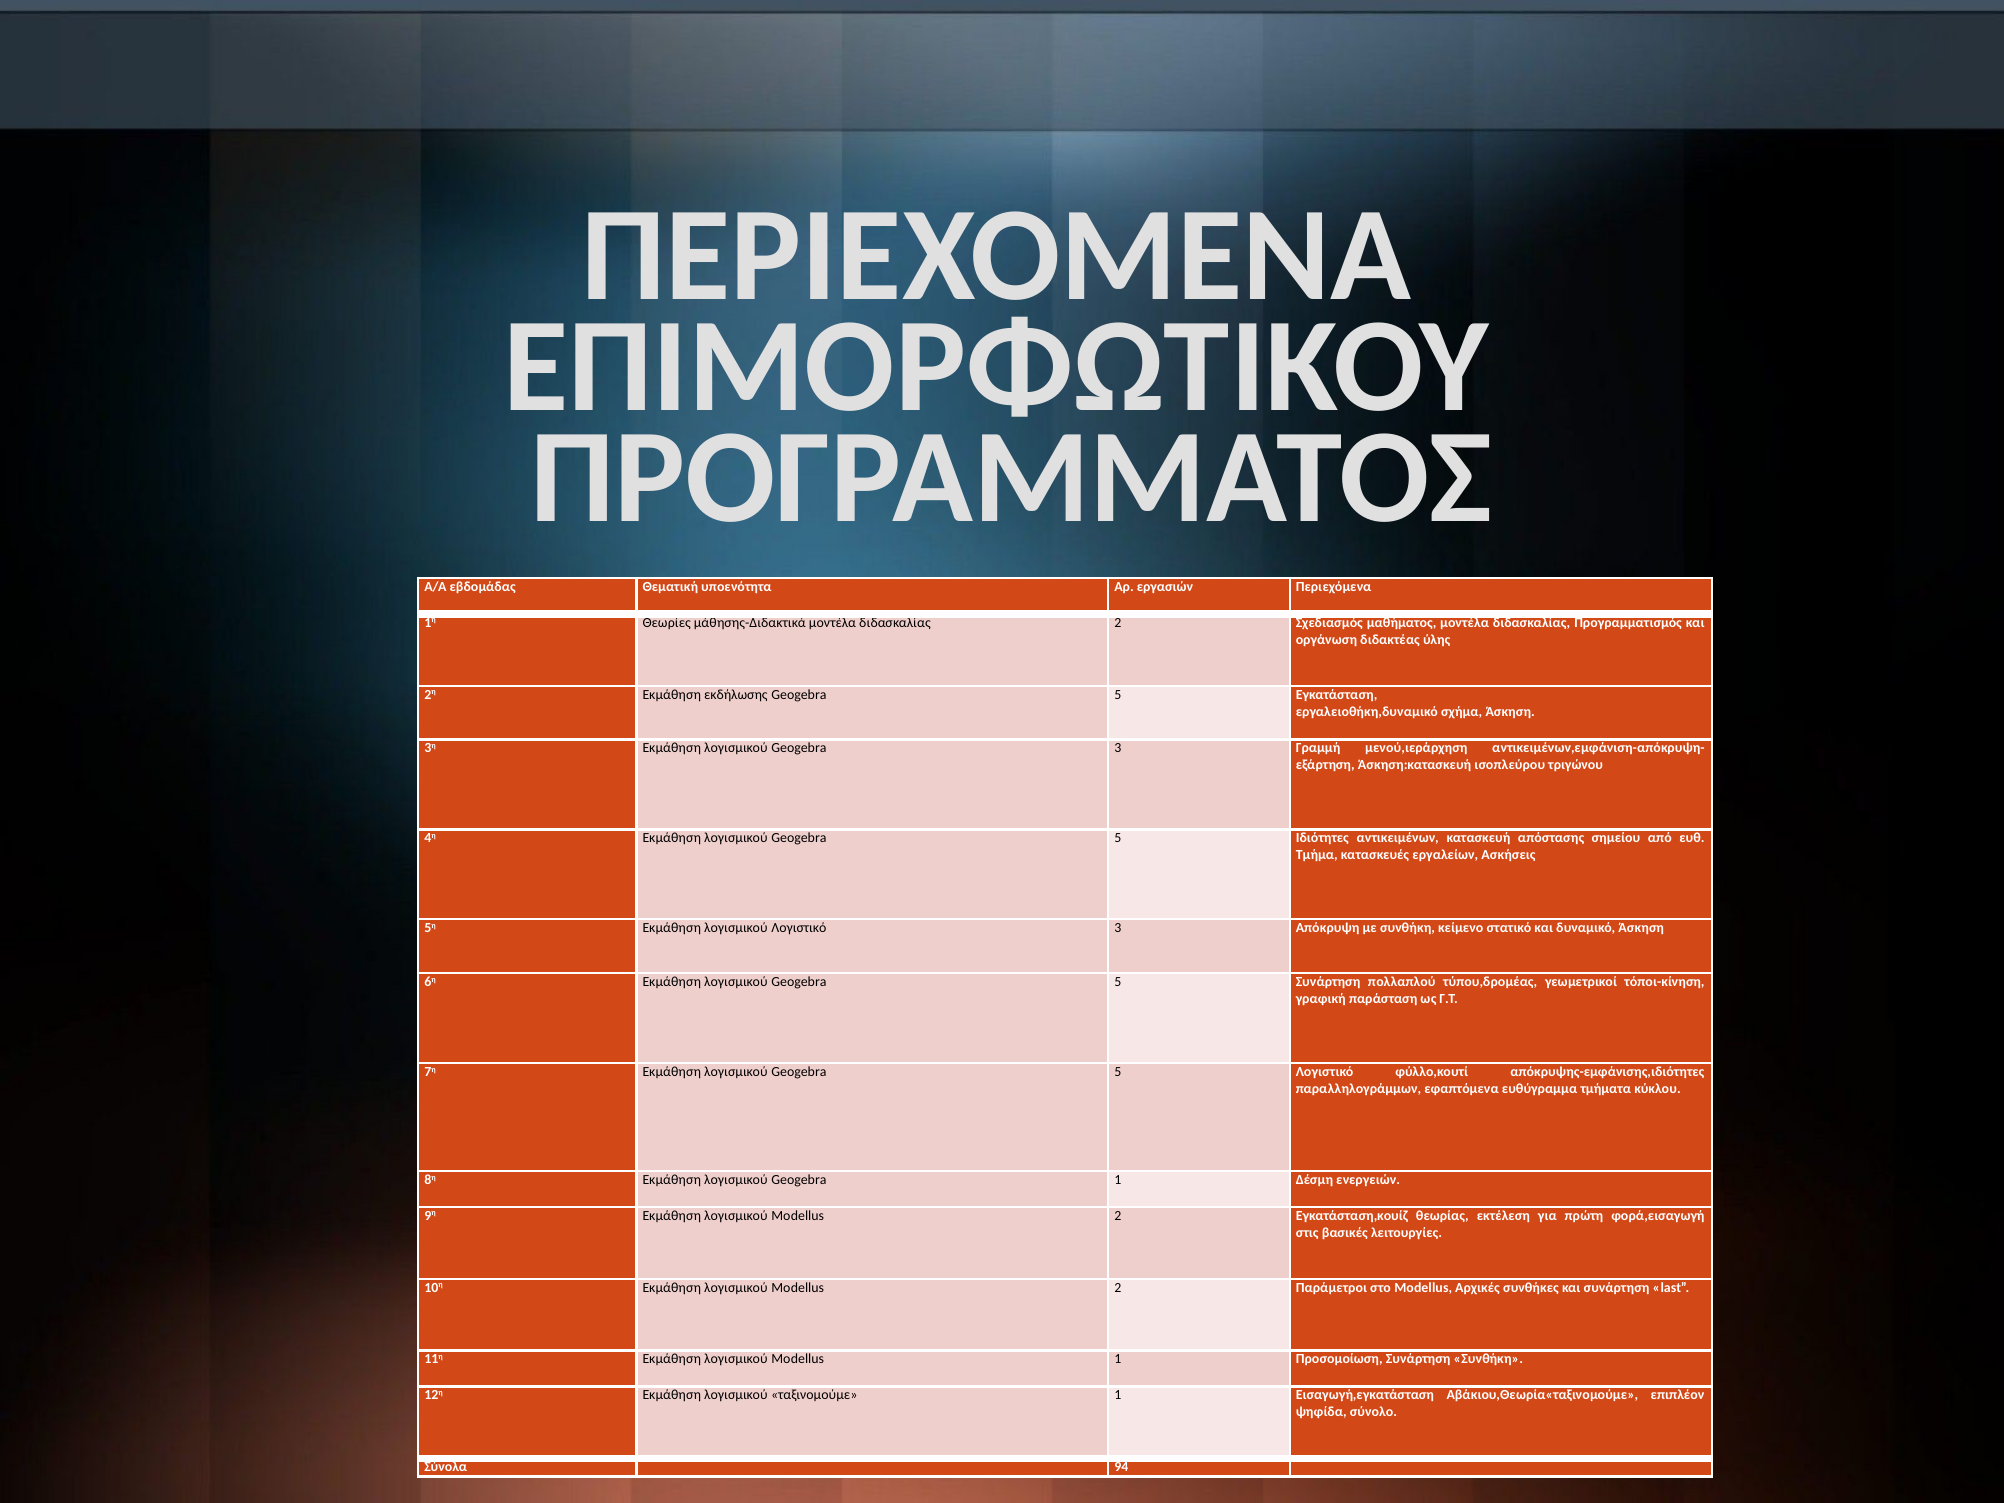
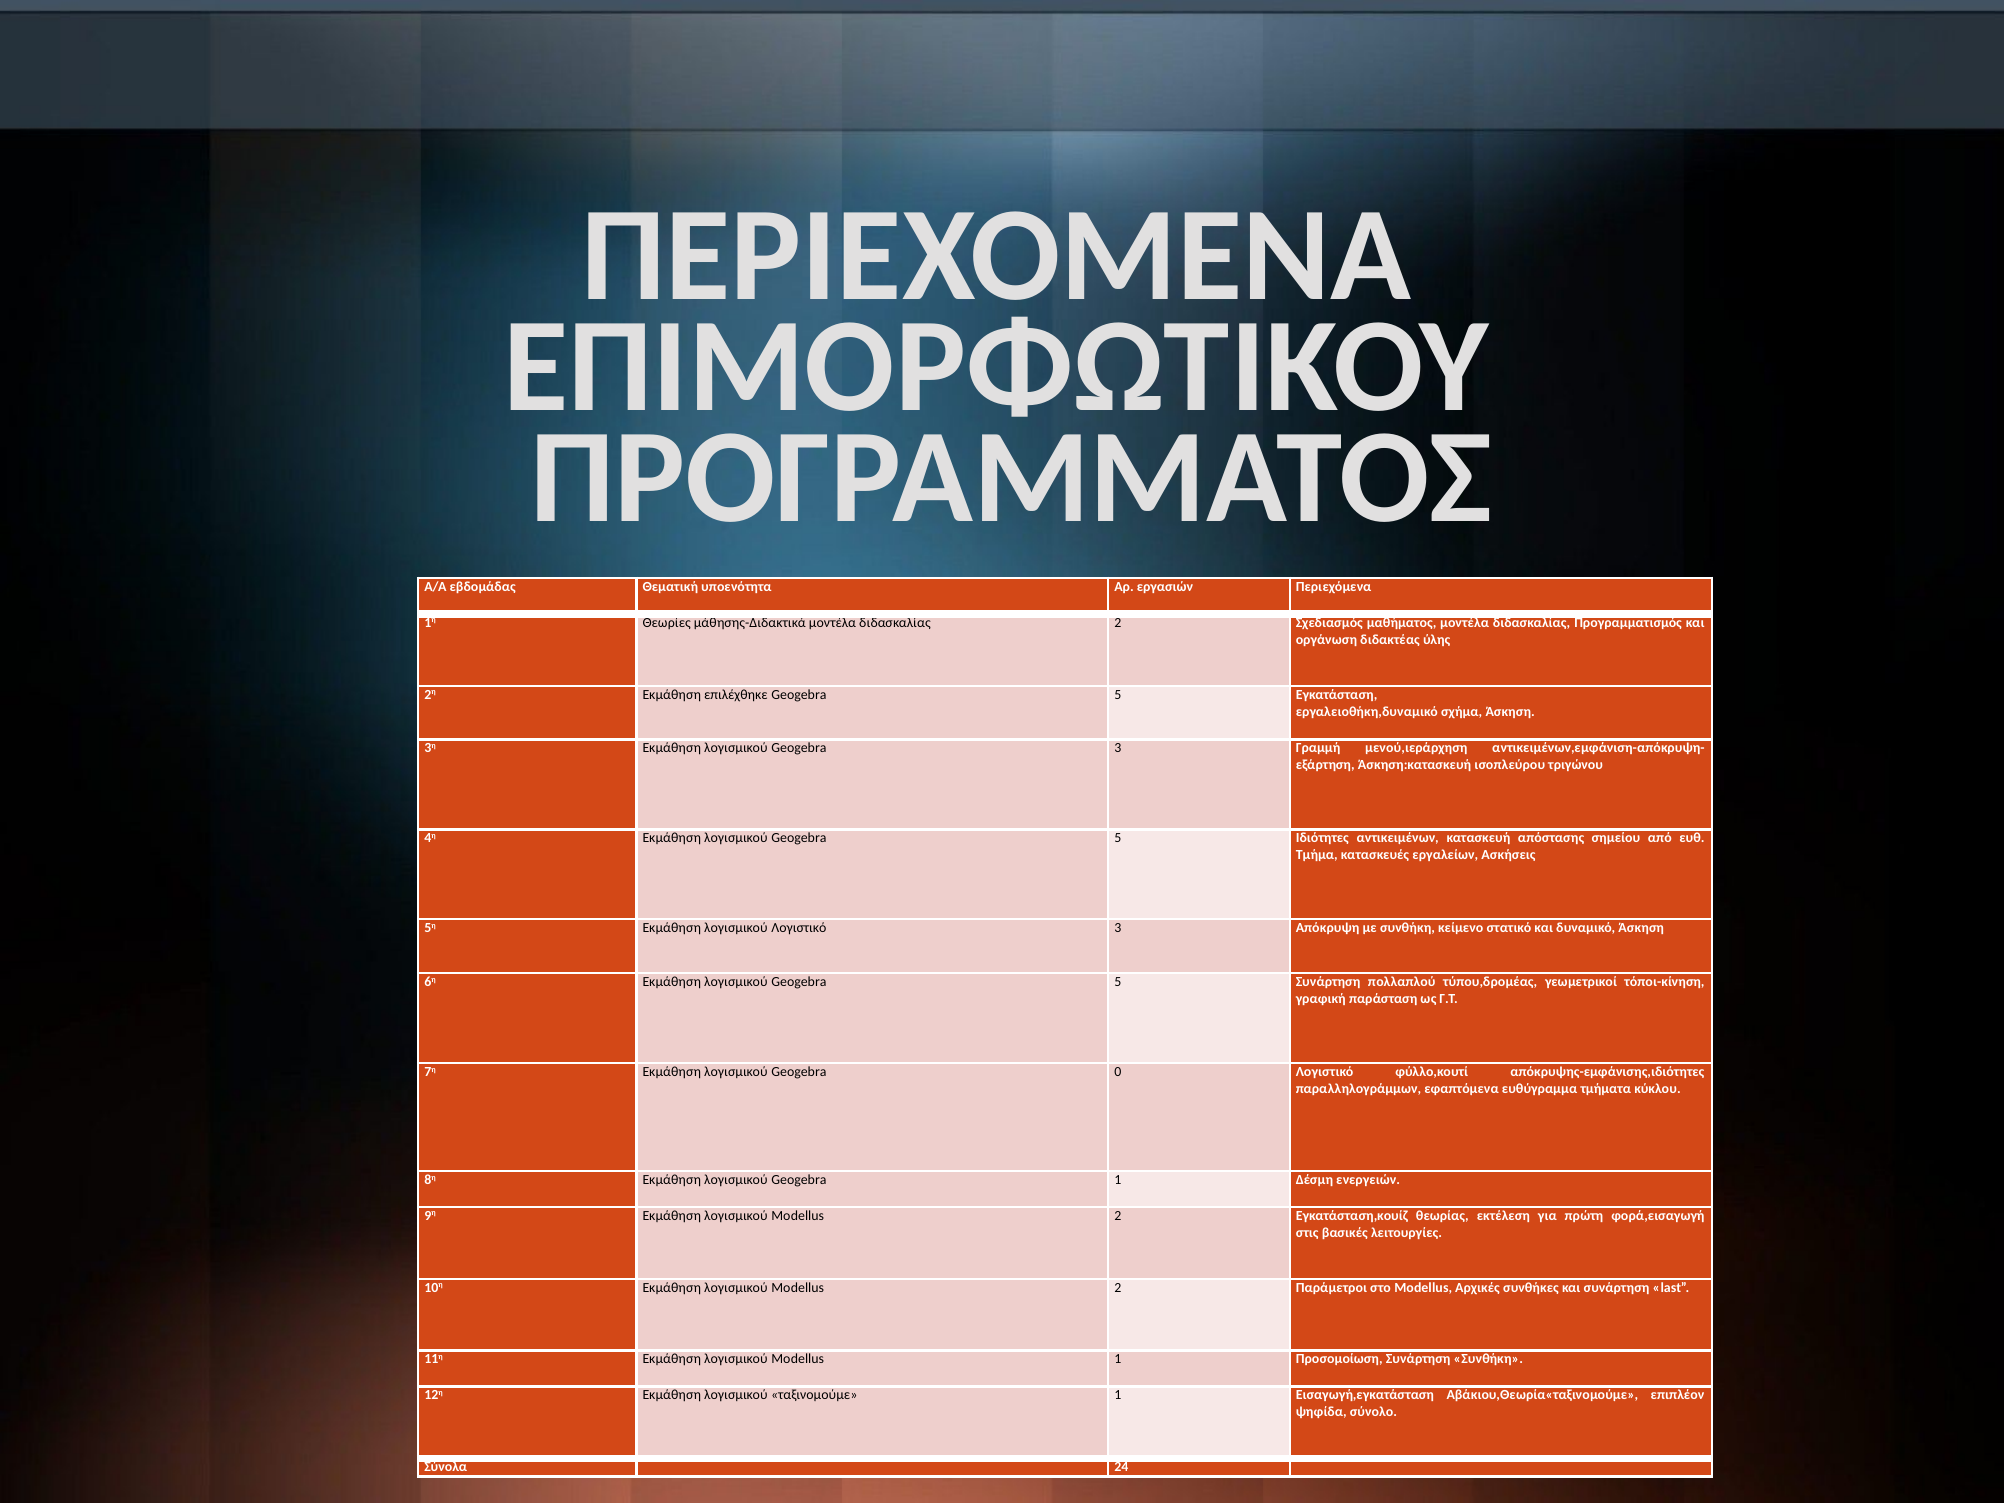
εκδήλωσης: εκδήλωσης -> επιλέχθηκε (736, 694)
5: 5 -> 0 (1118, 1072)
94: 94 -> 24 (1121, 1467)
